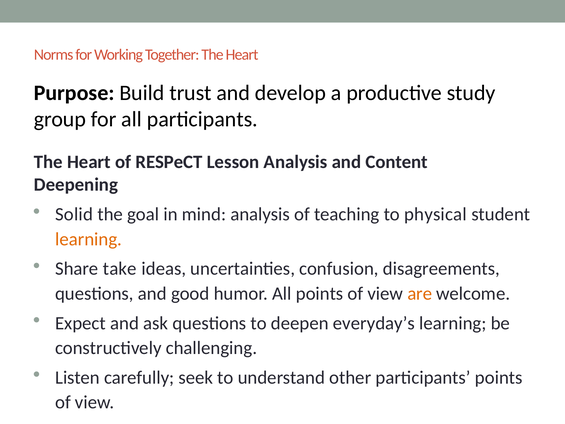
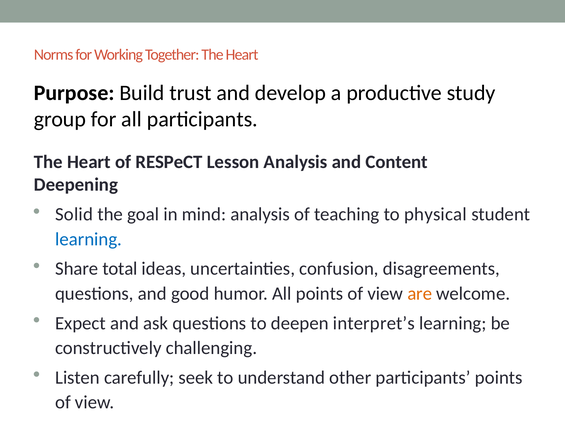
learning colour: orange -> blue (89, 239)
take: take -> total (120, 269)
everyday’s: everyday’s -> interpret’s (374, 323)
